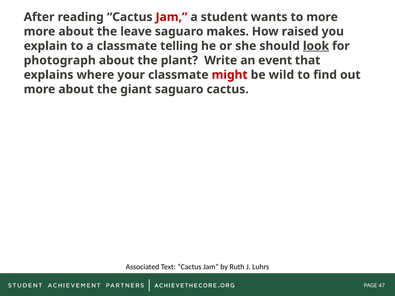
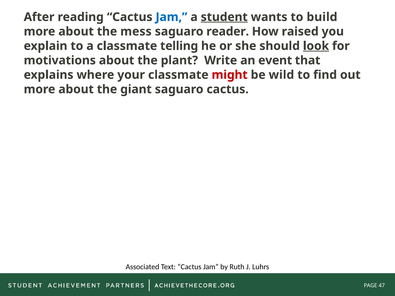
Jam colour: red -> blue (171, 17)
student underline: none -> present (224, 17)
to more: more -> build (322, 17)
leave: leave -> mess (136, 32)
makes: makes -> reader (228, 32)
photograph: photograph -> motivations (60, 60)
